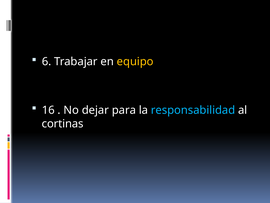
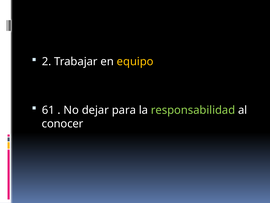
6: 6 -> 2 (47, 62)
16: 16 -> 61 (48, 110)
responsabilidad colour: light blue -> light green (193, 110)
cortinas: cortinas -> conocer (63, 123)
